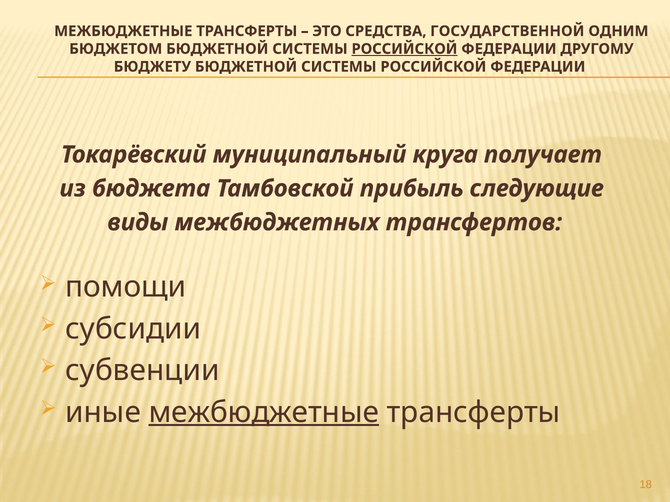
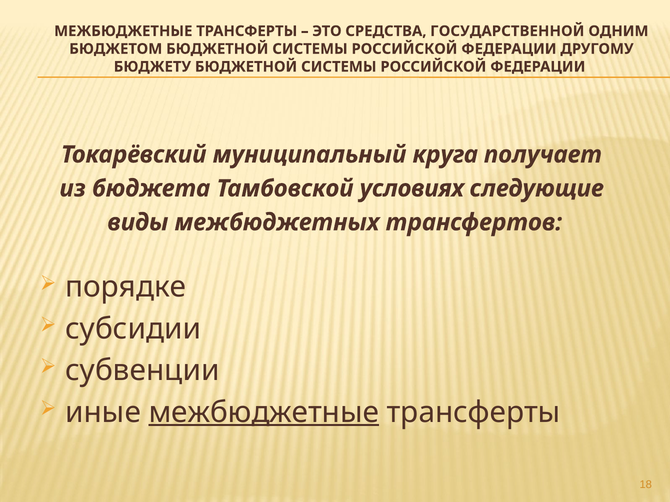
РОССИЙСКОЙ underline: present -> none (405, 49)
прибыль: прибыль -> условиях (412, 189)
помощи: помощи -> порядке (126, 287)
